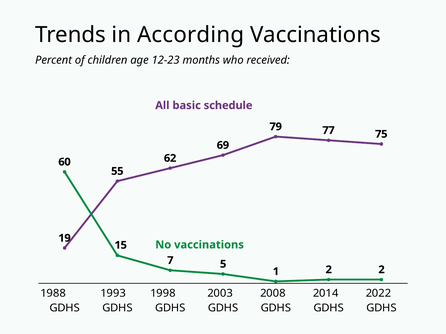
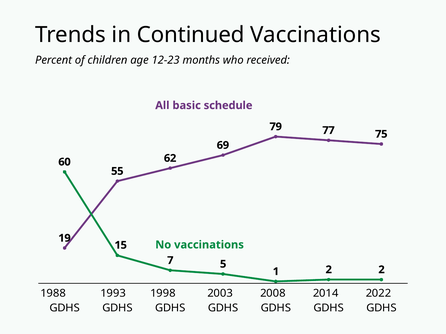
According: According -> Continued (191, 35)
